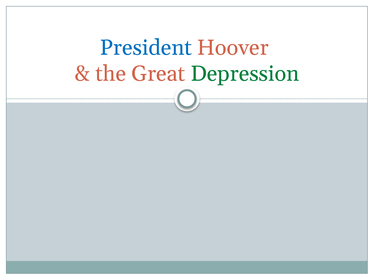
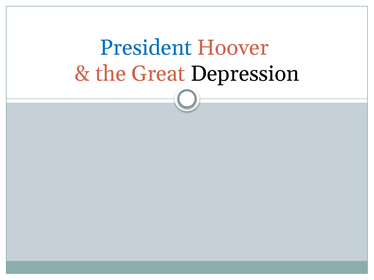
Depression colour: green -> black (245, 74)
